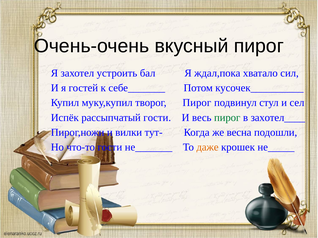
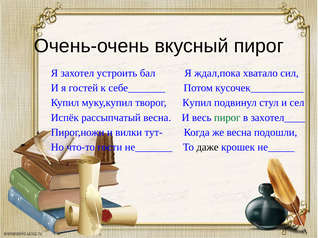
творог Пирог: Пирог -> Купил (197, 103)
рассыпчатый гости: гости -> весна (157, 118)
даже colour: orange -> black (208, 147)
